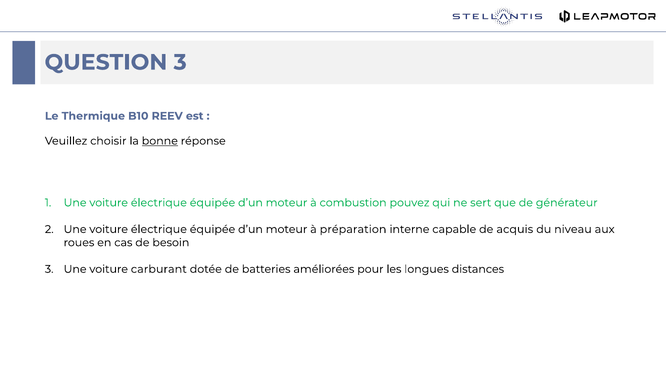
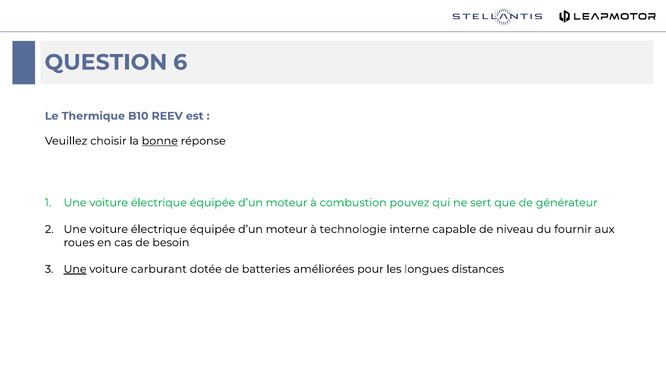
QUESTION 3: 3 -> 6 (180, 62)
préparation: préparation -> technologie (353, 230)
acquis: acquis -> niveau (515, 230)
niveau: niveau -> fournir (573, 230)
Une underline: none -> present (75, 270)
